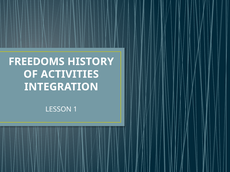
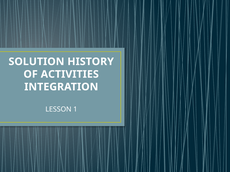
FREEDOMS: FREEDOMS -> SOLUTION (36, 62)
